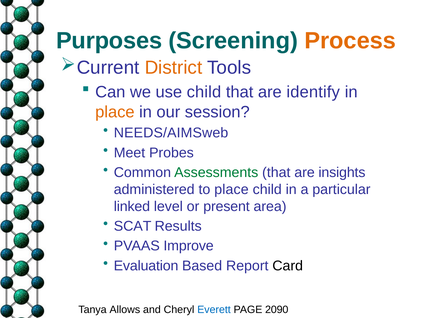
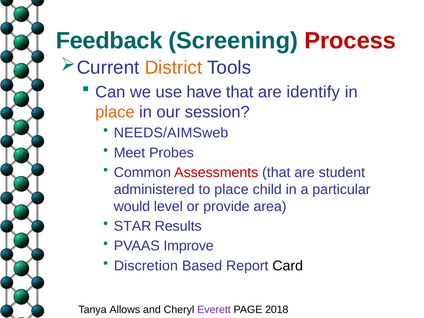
Purposes: Purposes -> Feedback (109, 41)
Process colour: orange -> red (350, 41)
use child: child -> have (204, 92)
Assessments colour: green -> red (216, 172)
insights: insights -> student (342, 172)
linked: linked -> would (132, 206)
present: present -> provide (226, 206)
SCAT: SCAT -> STAR (133, 226)
Evaluation: Evaluation -> Discretion (146, 266)
Everett colour: blue -> purple (214, 310)
2090: 2090 -> 2018 (277, 310)
